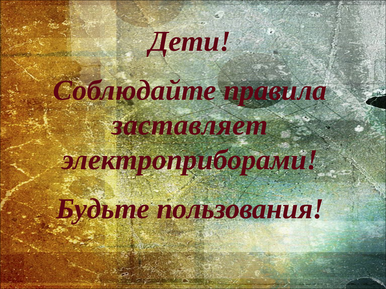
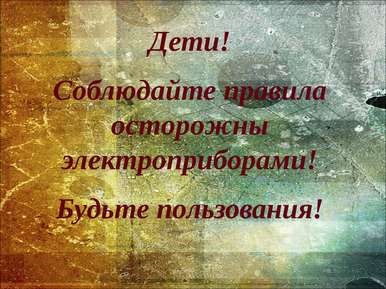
заставляет: заставляет -> осторожны (190, 125)
